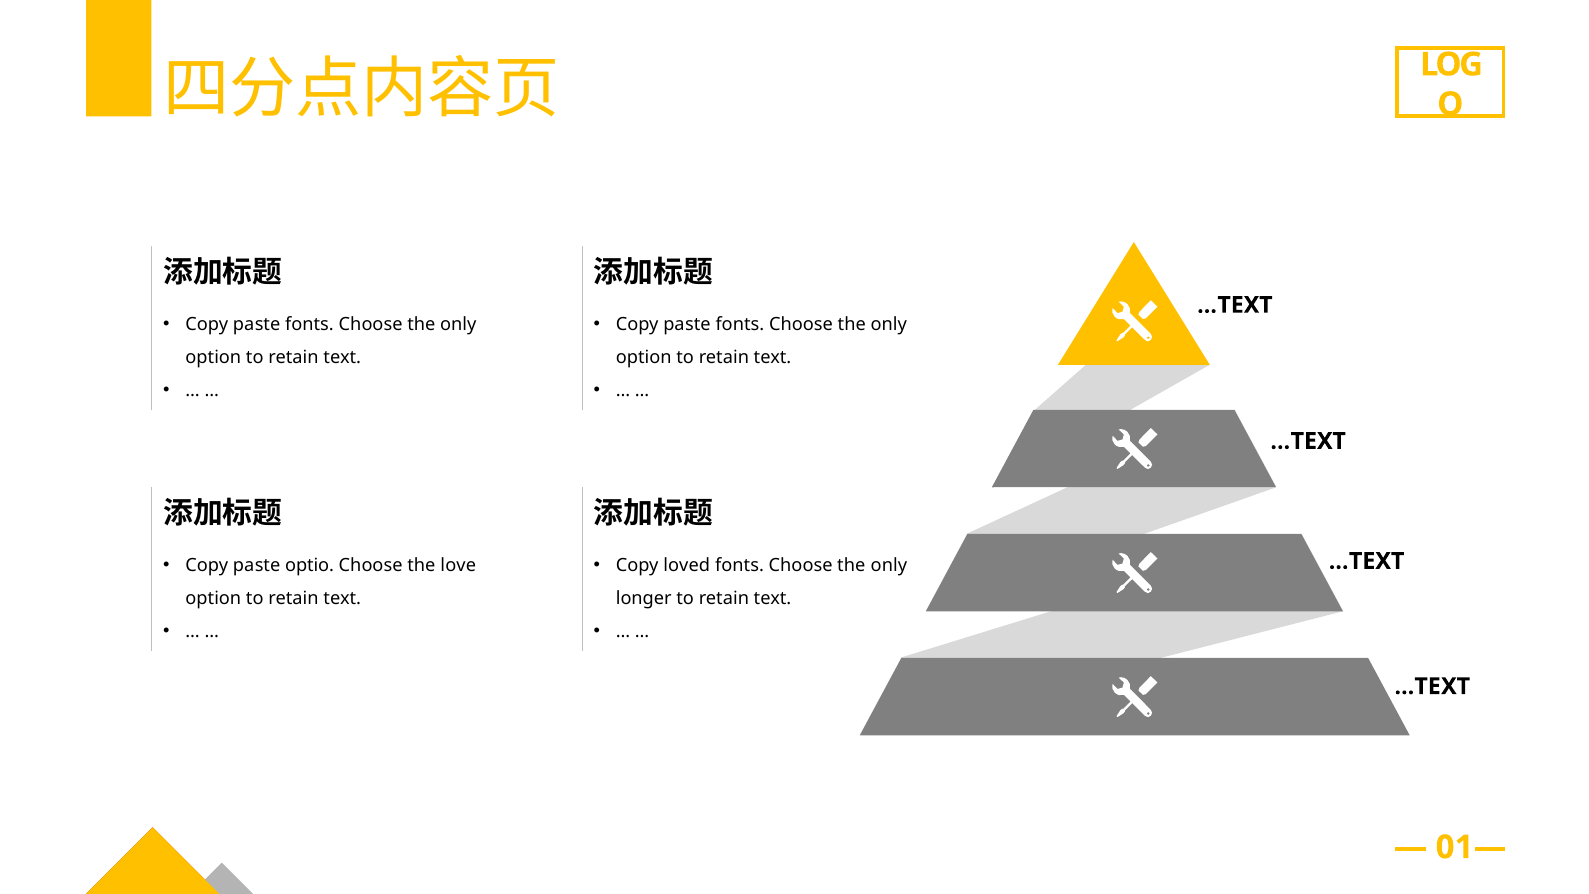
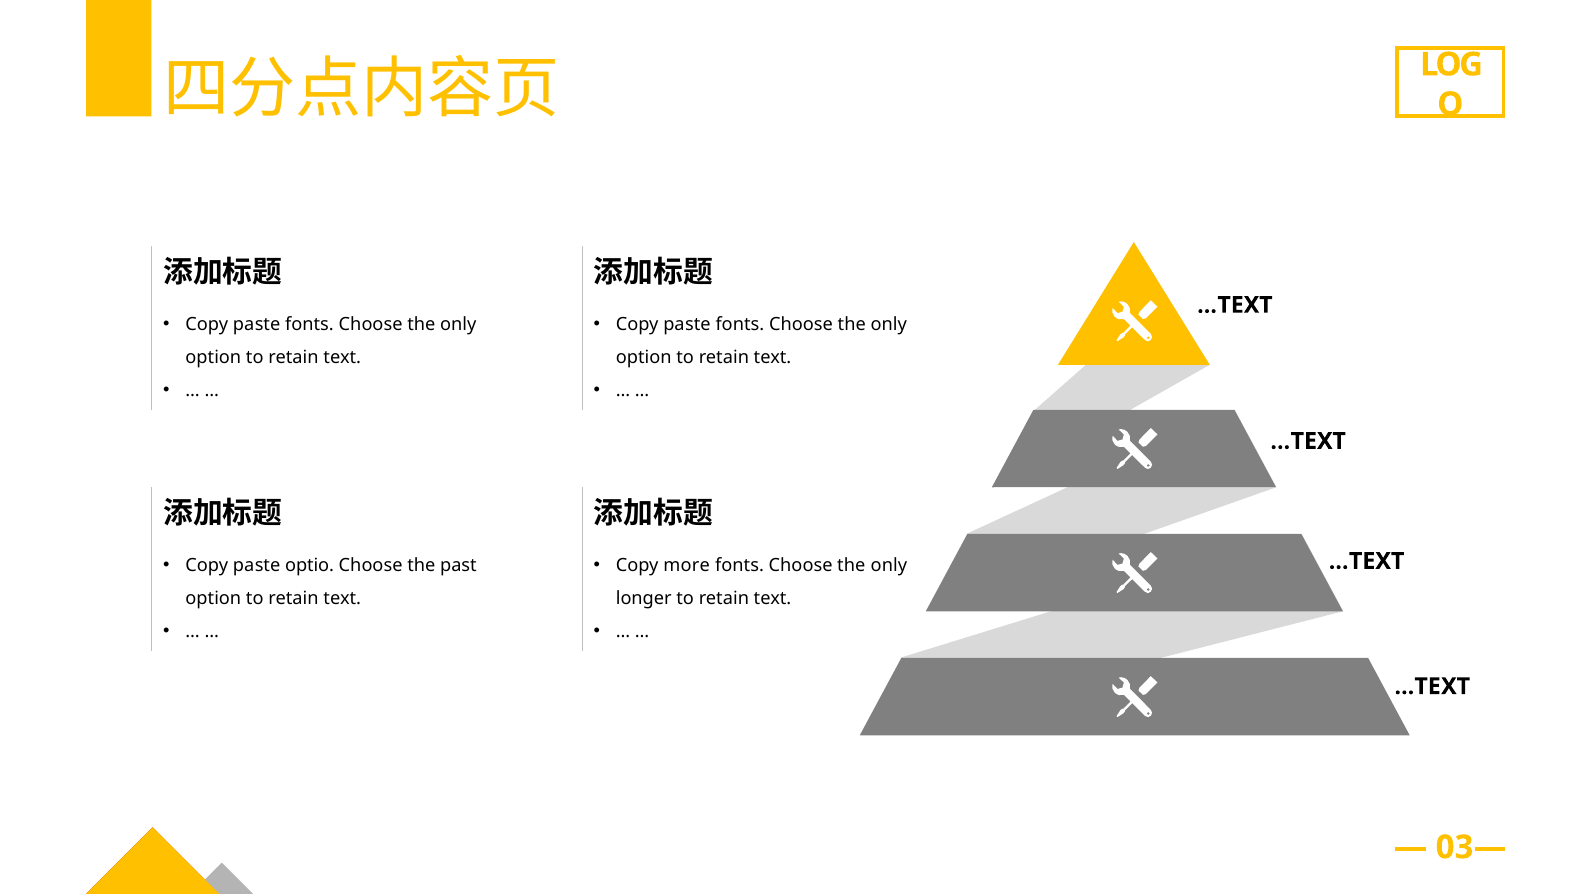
love: love -> past (458, 566)
loved: loved -> more (687, 566)
01—: 01— -> 03— (1471, 847)
